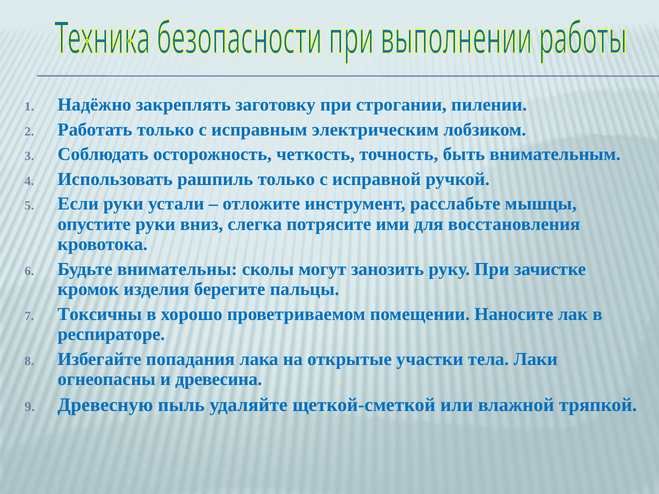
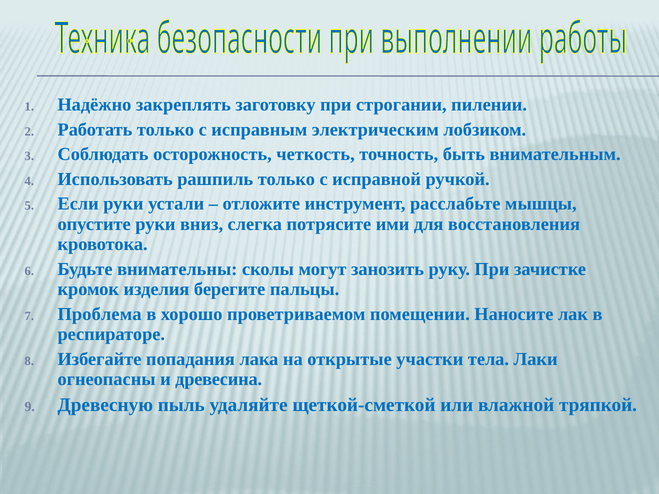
Токсичны: Токсичны -> Проблема (100, 314)
